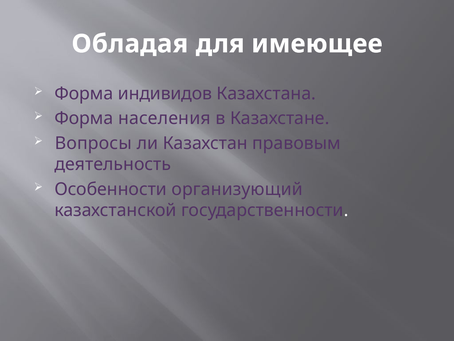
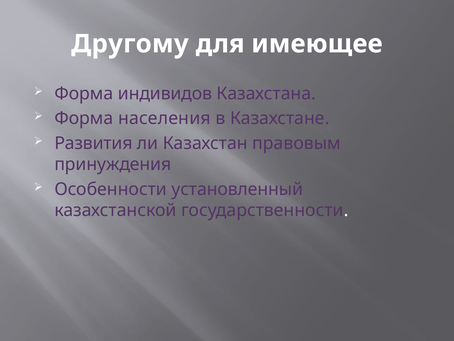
Обладая: Обладая -> Другому (130, 44)
Вопросы: Вопросы -> Развития (93, 143)
деятельность: деятельность -> принуждения (113, 164)
организующий: организующий -> установленный (237, 189)
